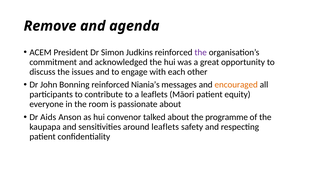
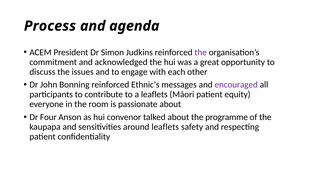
Remove: Remove -> Process (50, 26)
Niania’s: Niania’s -> Ethnic’s (145, 85)
encouraged colour: orange -> purple (236, 85)
Aids: Aids -> Four (48, 117)
